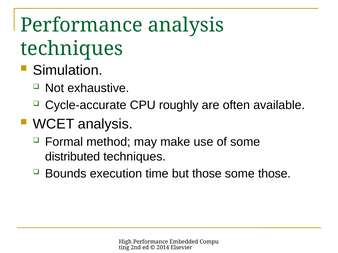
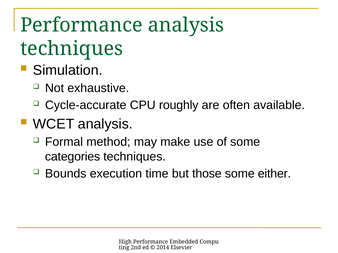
distributed: distributed -> categories (73, 157)
some those: those -> either (274, 174)
